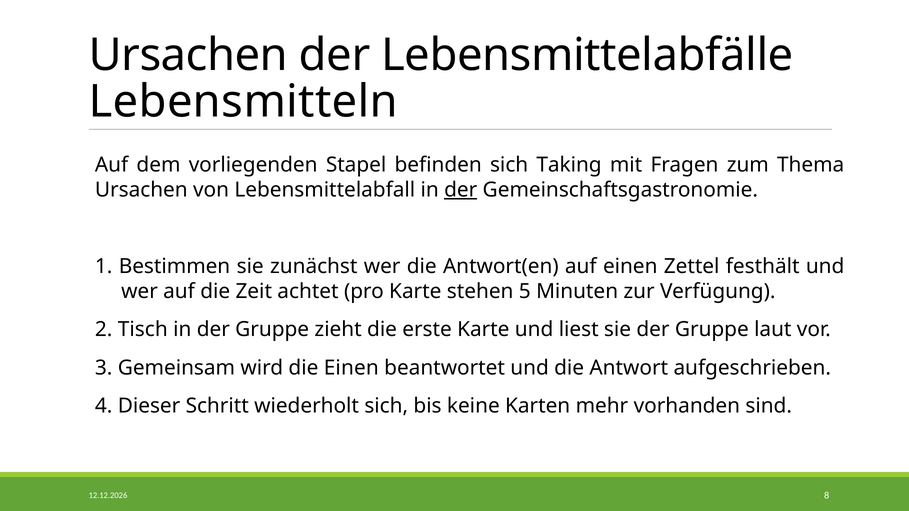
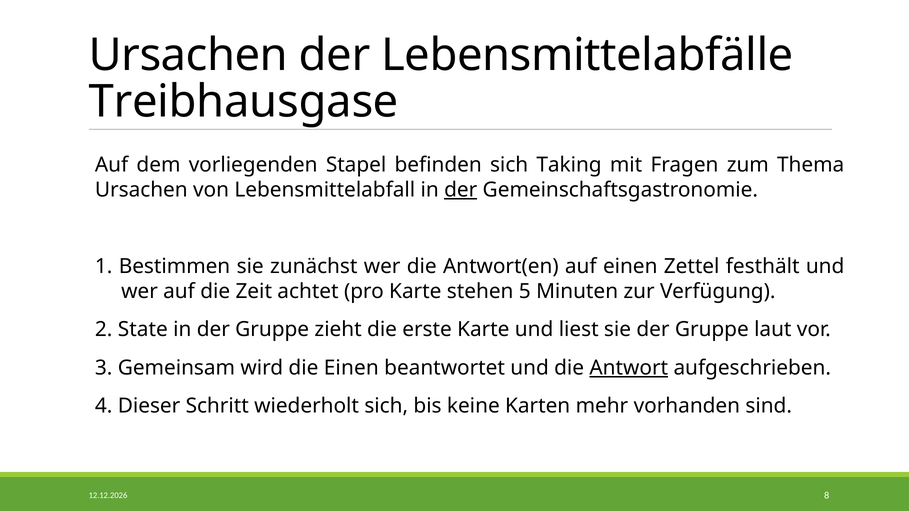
Lebensmitteln: Lebensmitteln -> Treibhausgase (244, 102)
Tisch: Tisch -> State (143, 330)
Antwort underline: none -> present (629, 368)
